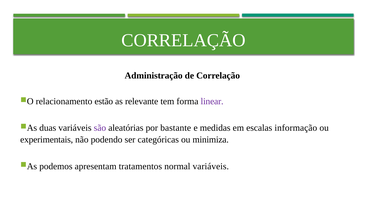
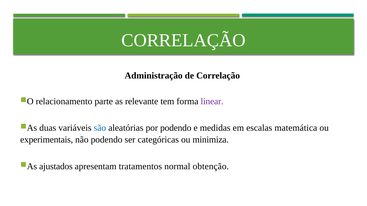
estão: estão -> parte (104, 102)
são colour: purple -> blue (100, 128)
por bastante: bastante -> podendo (176, 128)
informação: informação -> matemática (296, 128)
podemos: podemos -> ajustados (56, 167)
normal variáveis: variáveis -> obtenção (211, 167)
